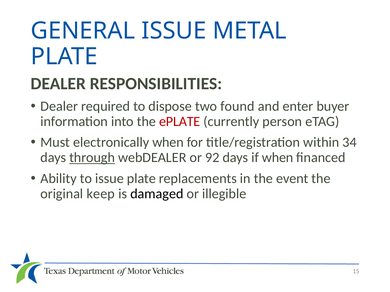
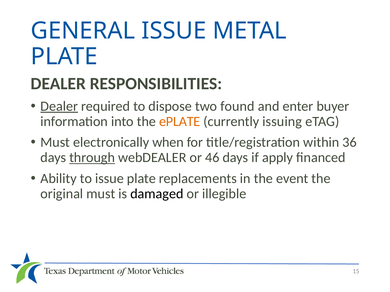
Dealer underline: none -> present (59, 106)
ePLATE colour: red -> orange (180, 122)
person: person -> issuing (282, 122)
34: 34 -> 36 (350, 143)
92: 92 -> 46 (212, 158)
if when: when -> apply (278, 158)
original keep: keep -> must (101, 194)
